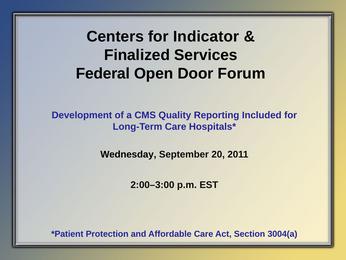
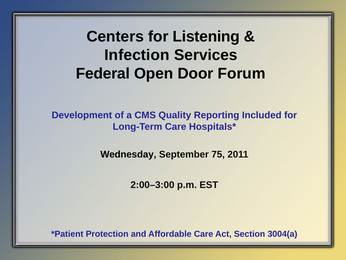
Indicator: Indicator -> Listening (206, 36)
Finalized: Finalized -> Infection (137, 55)
20: 20 -> 75 (218, 154)
